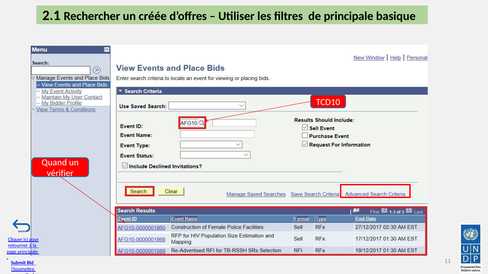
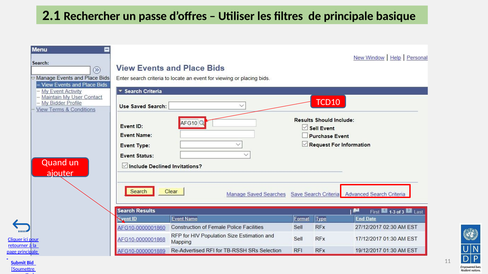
créée: créée -> passe (153, 16)
vérifier: vérifier -> ajouter (60, 174)
